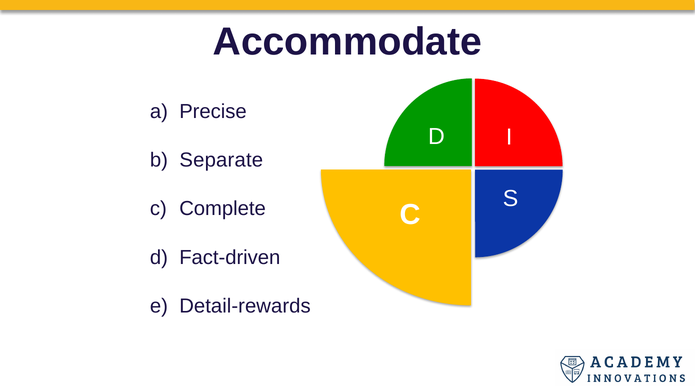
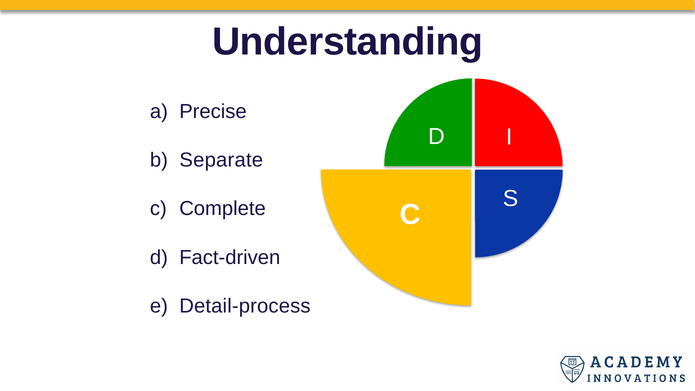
Accommodate: Accommodate -> Understanding (348, 42)
Detail-rewards: Detail-rewards -> Detail-process (245, 306)
